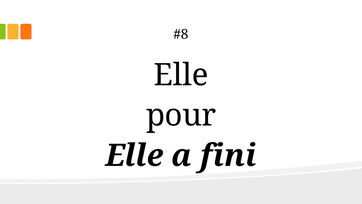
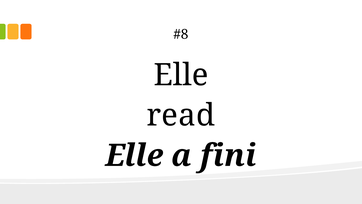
pour: pour -> read (181, 115)
